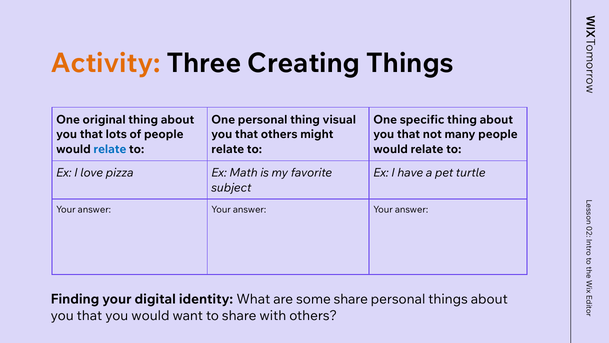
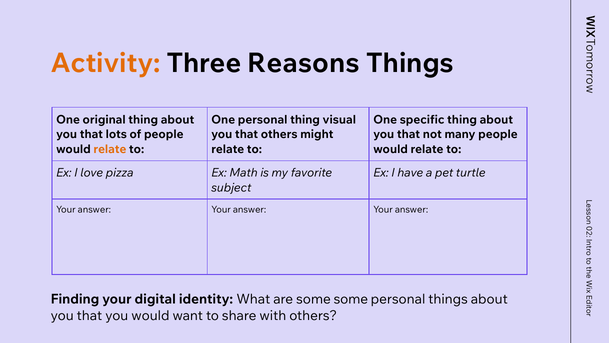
Creating: Creating -> Reasons (304, 63)
relate colour: blue -> orange (110, 149)
some share: share -> some (351, 299)
